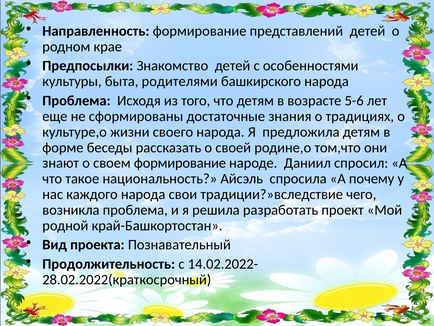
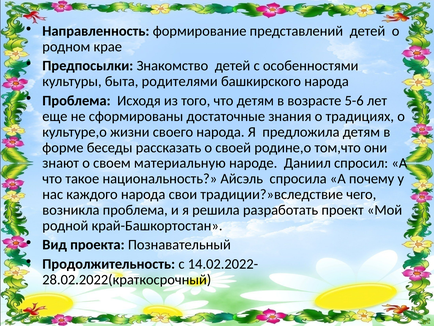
своем формирование: формирование -> материальную (180, 163)
